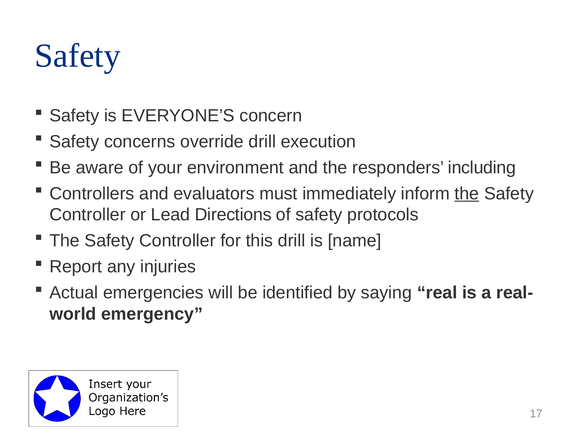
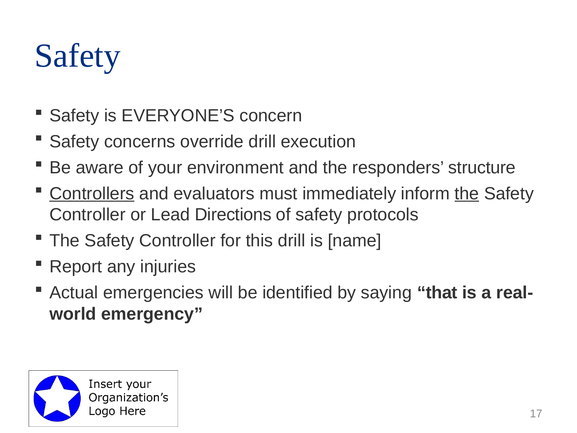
including: including -> structure (482, 168)
Controllers underline: none -> present (92, 194)
real: real -> that (437, 293)
